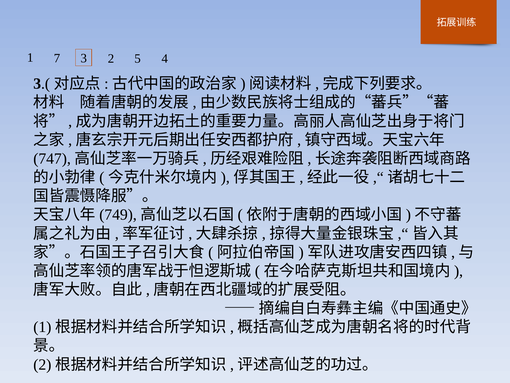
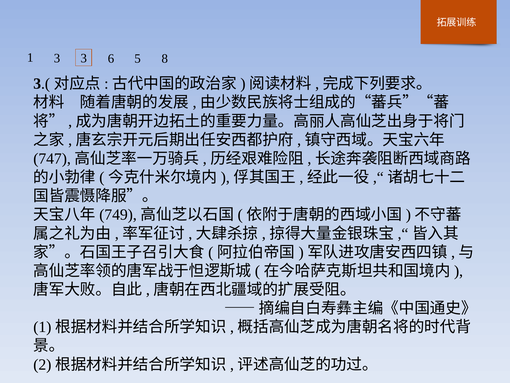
1 7: 7 -> 3 (57, 58)
2: 2 -> 6 (111, 58)
4: 4 -> 8 (165, 58)
